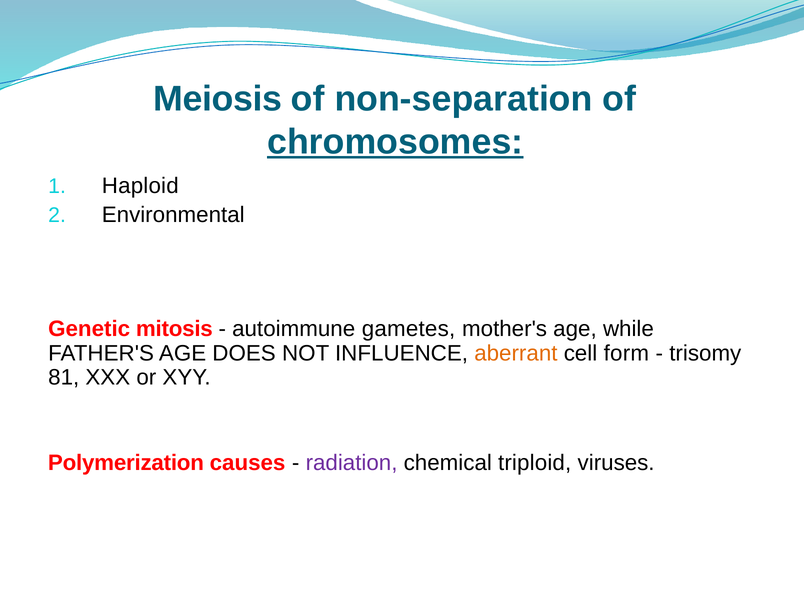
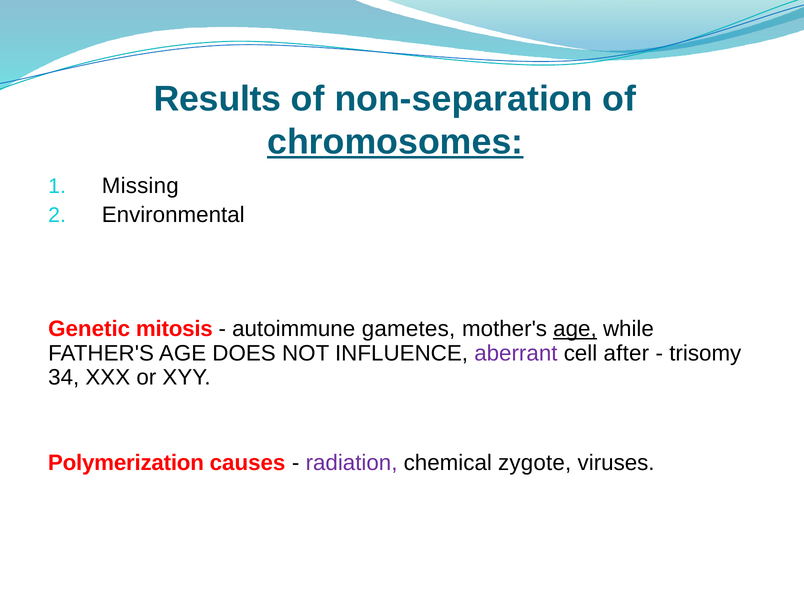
Meiosis: Meiosis -> Results (218, 99)
Haploid: Haploid -> Missing (140, 186)
age underline: none -> present (575, 329)
aberrant colour: orange -> purple (516, 353)
form: form -> after (626, 353)
81: 81 -> 34 (64, 377)
triploid: triploid -> zygote (535, 463)
